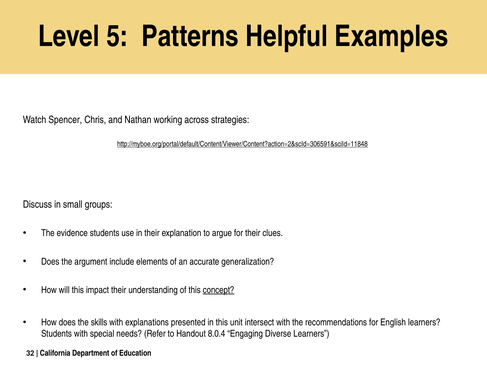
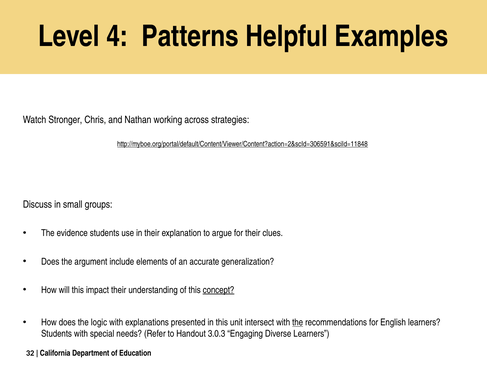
5: 5 -> 4 (117, 36)
Spencer: Spencer -> Stronger (65, 120)
skills: skills -> logic (99, 323)
the underline: none -> present (298, 323)
8.0.4: 8.0.4 -> 3.0.3 (217, 334)
